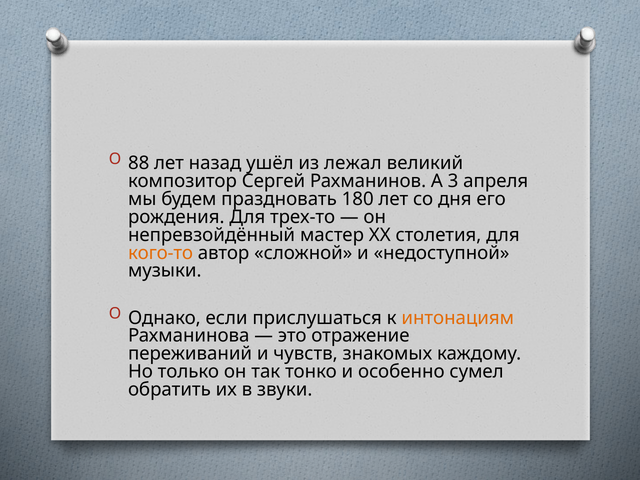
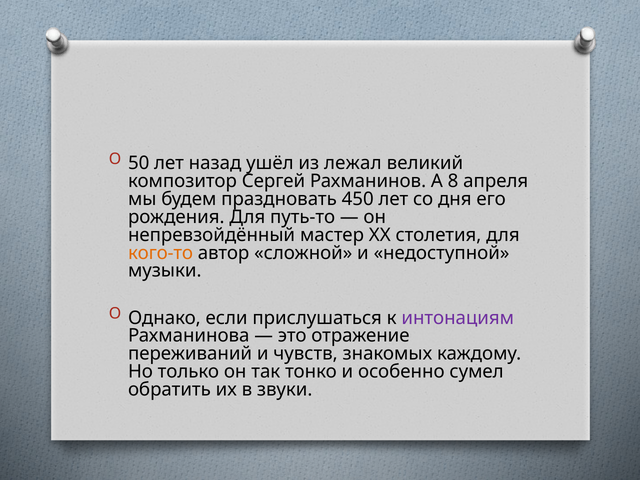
88: 88 -> 50 (139, 163)
3: 3 -> 8 (453, 181)
180: 180 -> 450 (358, 199)
трех-то: трех-то -> путь-то (303, 217)
интонациям colour: orange -> purple (458, 318)
